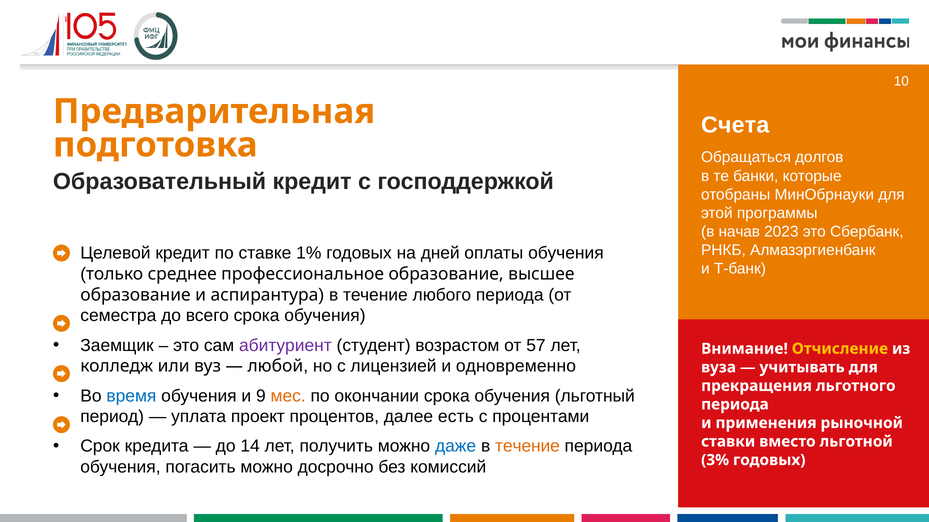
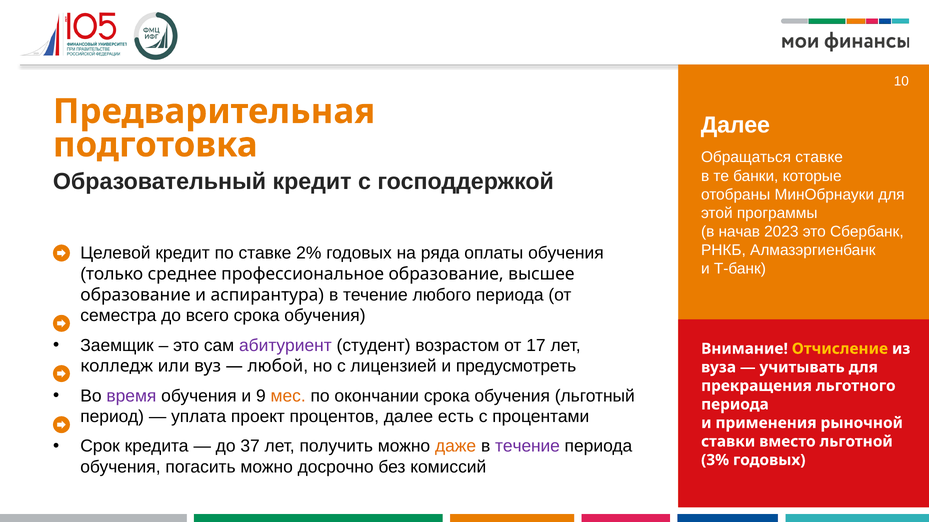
Счета: Счета -> Далее (735, 125)
Обращаться долгов: долгов -> ставке (819, 158)
1%: 1% -> 2% (309, 253)
дней: дней -> ряда (440, 253)
57: 57 -> 17 (536, 346)
одновременно: одновременно -> предусмотреть (516, 367)
время colour: blue -> purple (131, 396)
14: 14 -> 37 (250, 447)
даже colour: blue -> orange (456, 447)
течение colour: orange -> purple (528, 447)
